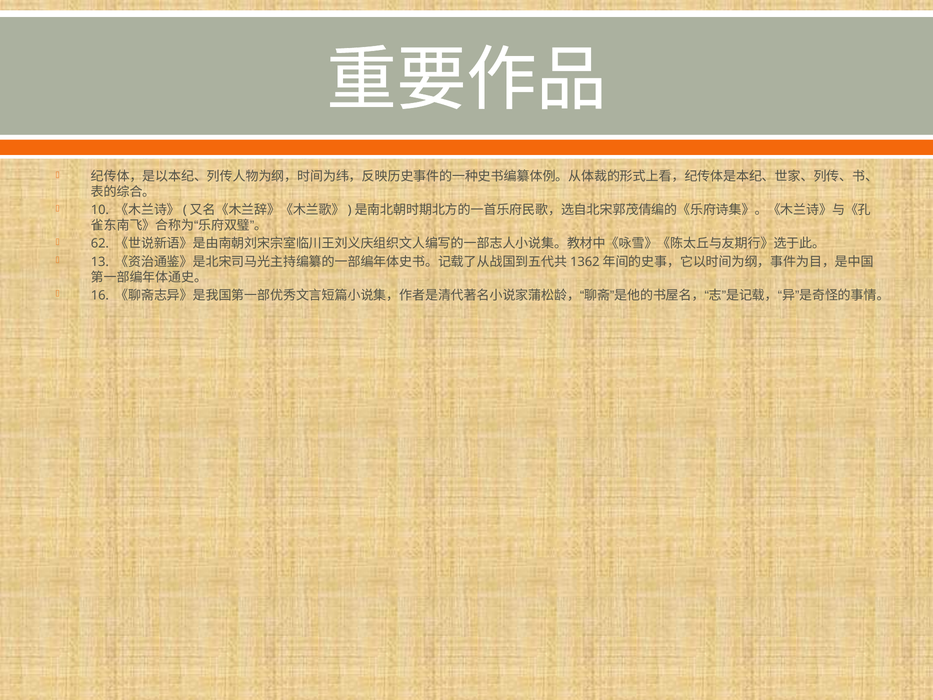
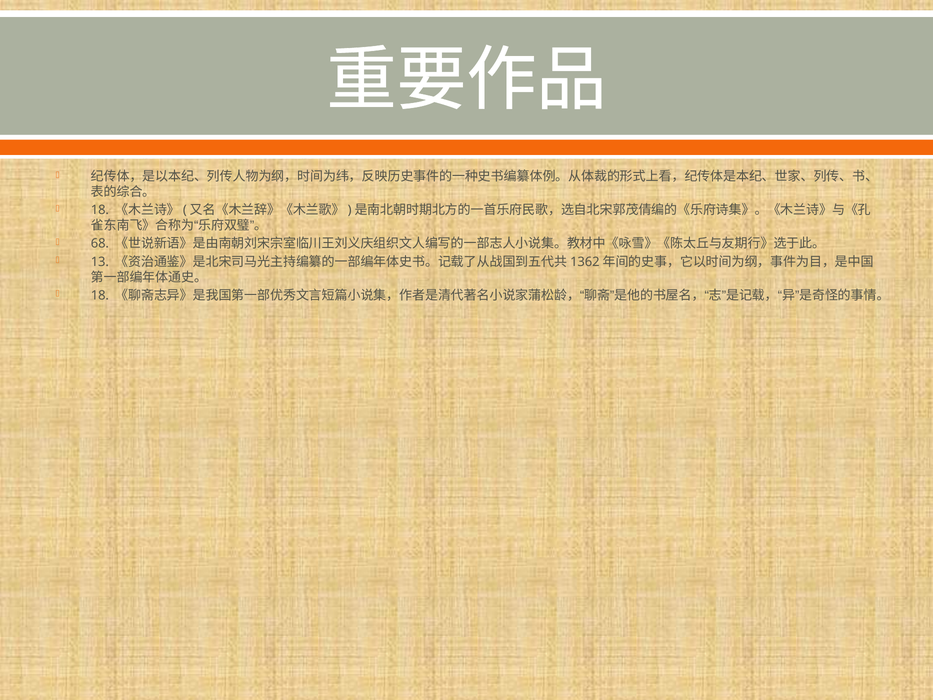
10: 10 -> 18 (100, 210)
62: 62 -> 68 (100, 244)
16: 16 -> 18 (100, 295)
